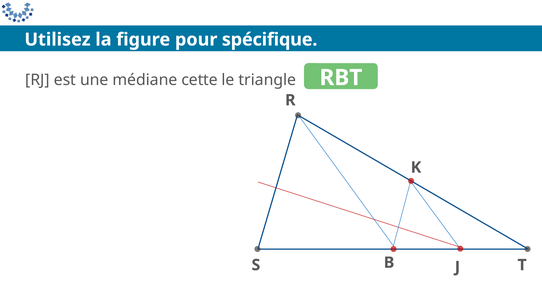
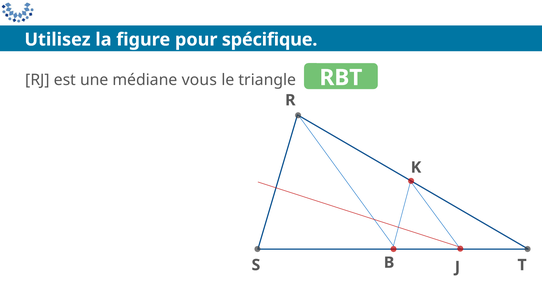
cette: cette -> vous (199, 80)
